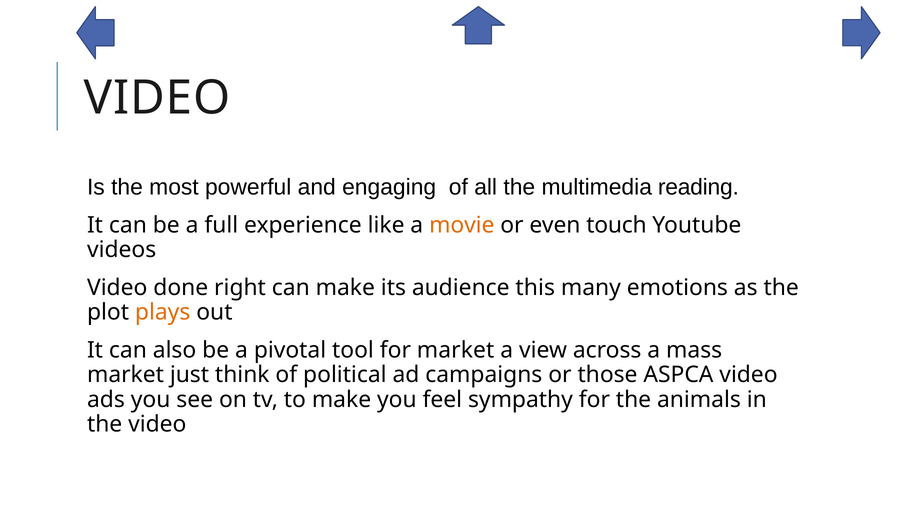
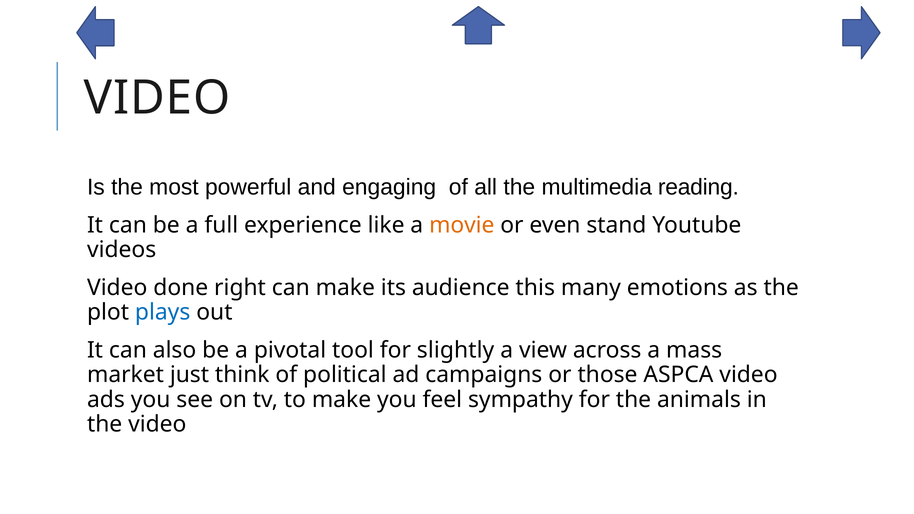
touch: touch -> stand (616, 225)
plays colour: orange -> blue (163, 312)
for market: market -> slightly (456, 350)
